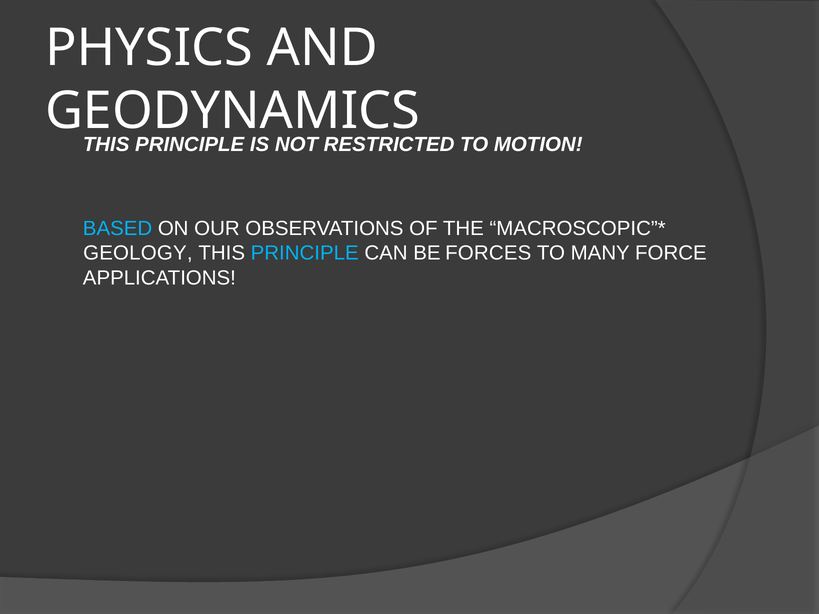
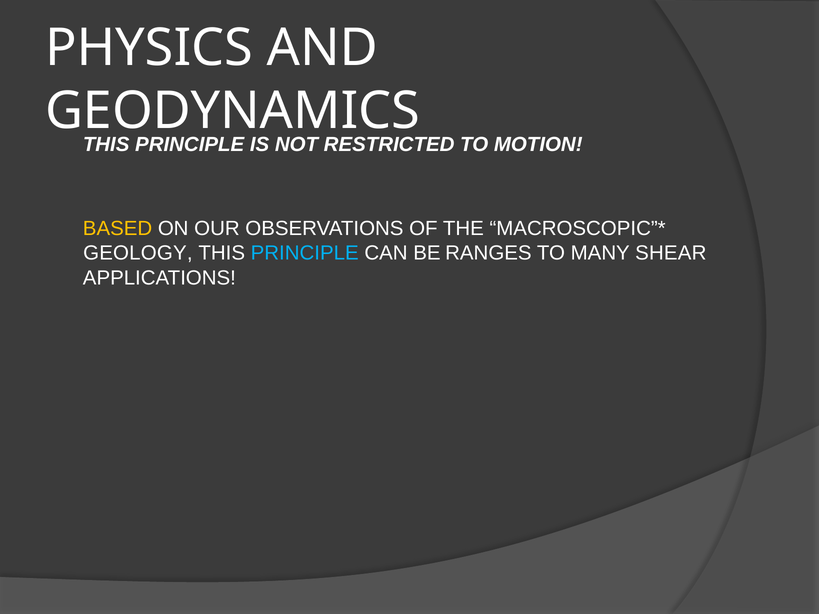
BASED colour: light blue -> yellow (118, 229)
FORCES: FORCES -> RANGES (488, 253)
FORCE: FORCE -> SHEAR (671, 253)
